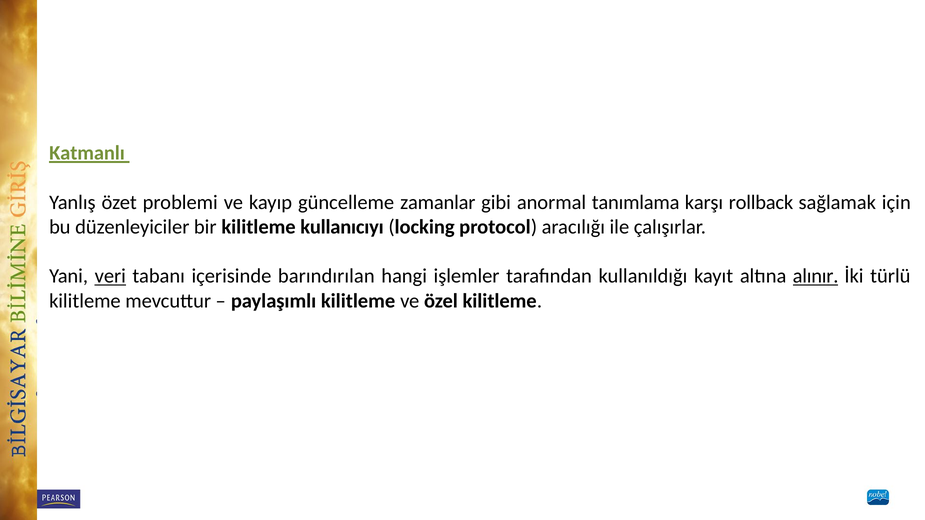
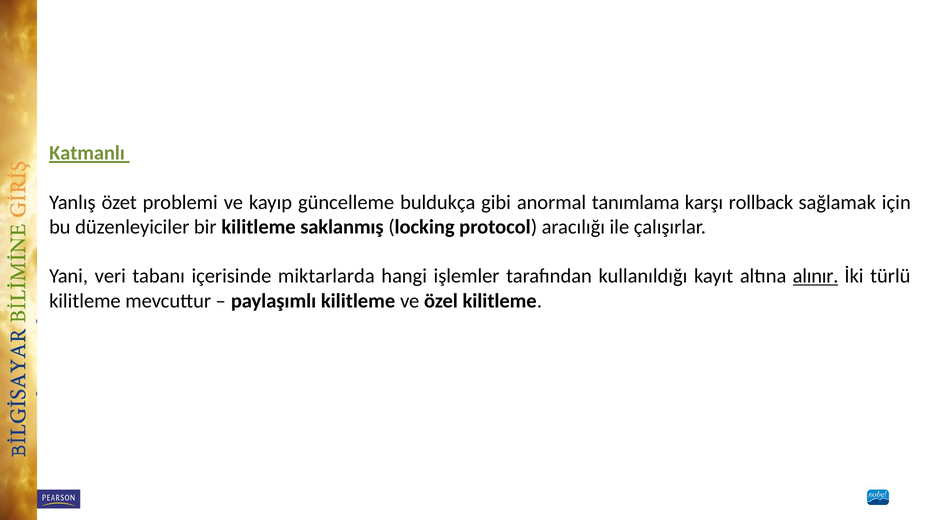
zamanlar: zamanlar -> buldukça (438, 202)
kullanıcıyı: kullanıcıyı -> saklanmış (342, 227)
veri underline: present -> none (110, 276)
barındırılan: barındırılan -> miktarlarda (326, 276)
